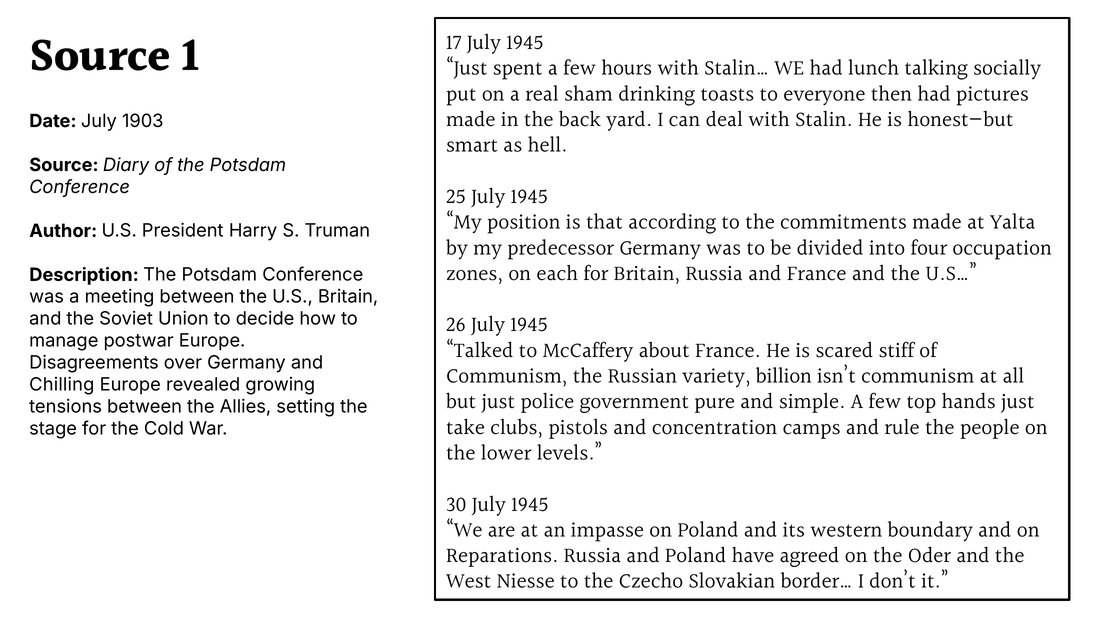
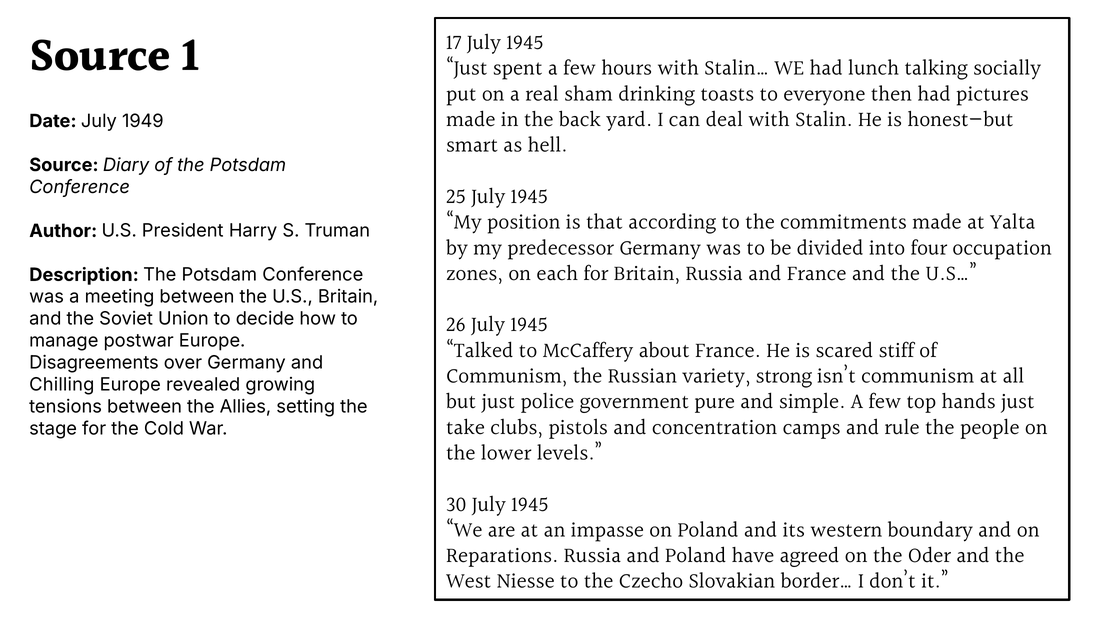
1903: 1903 -> 1949 (143, 121)
billion: billion -> strong (784, 377)
